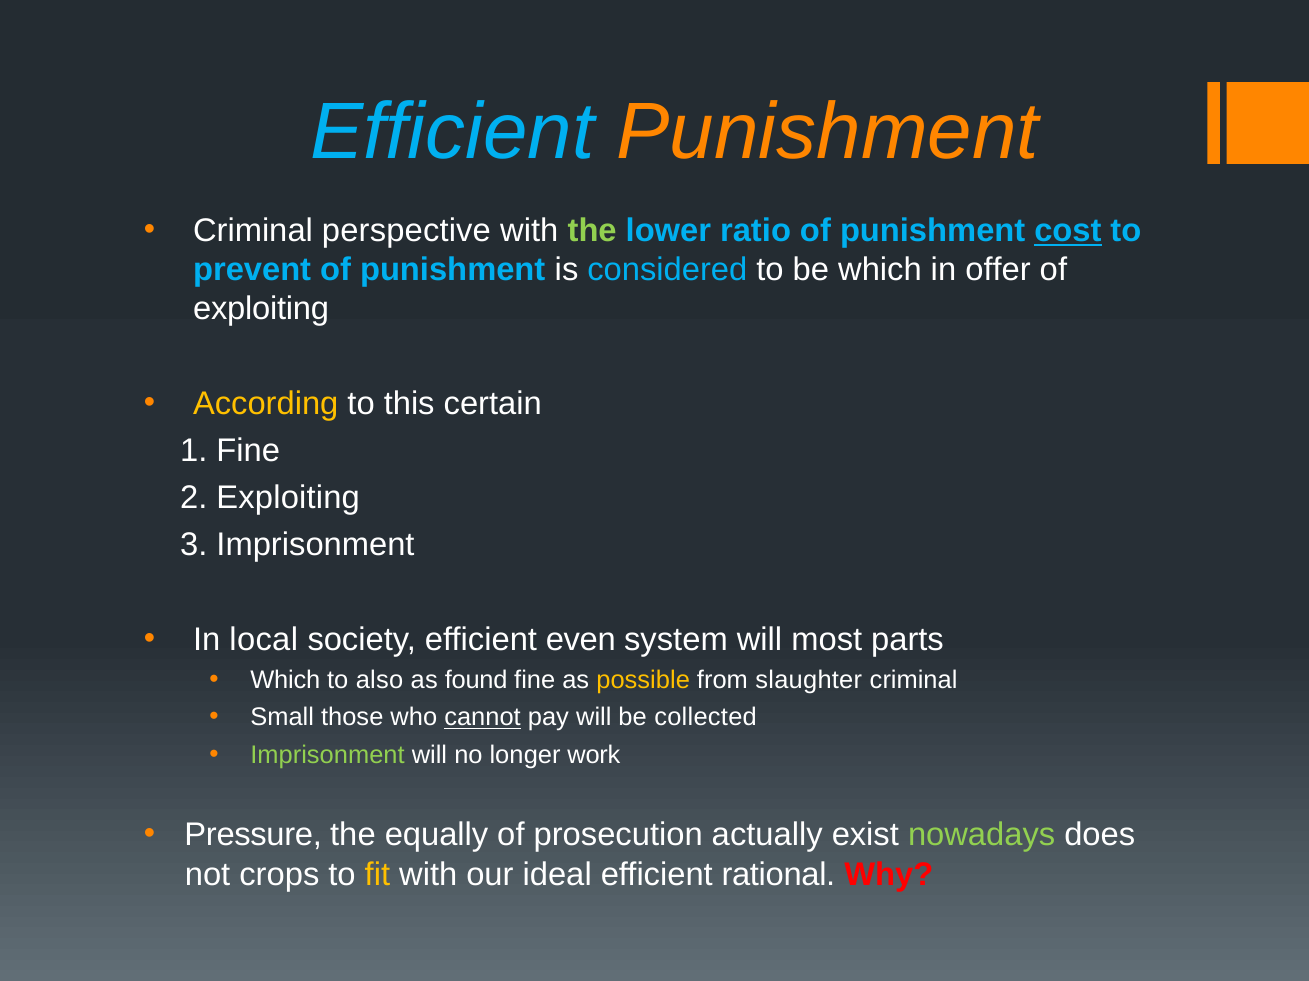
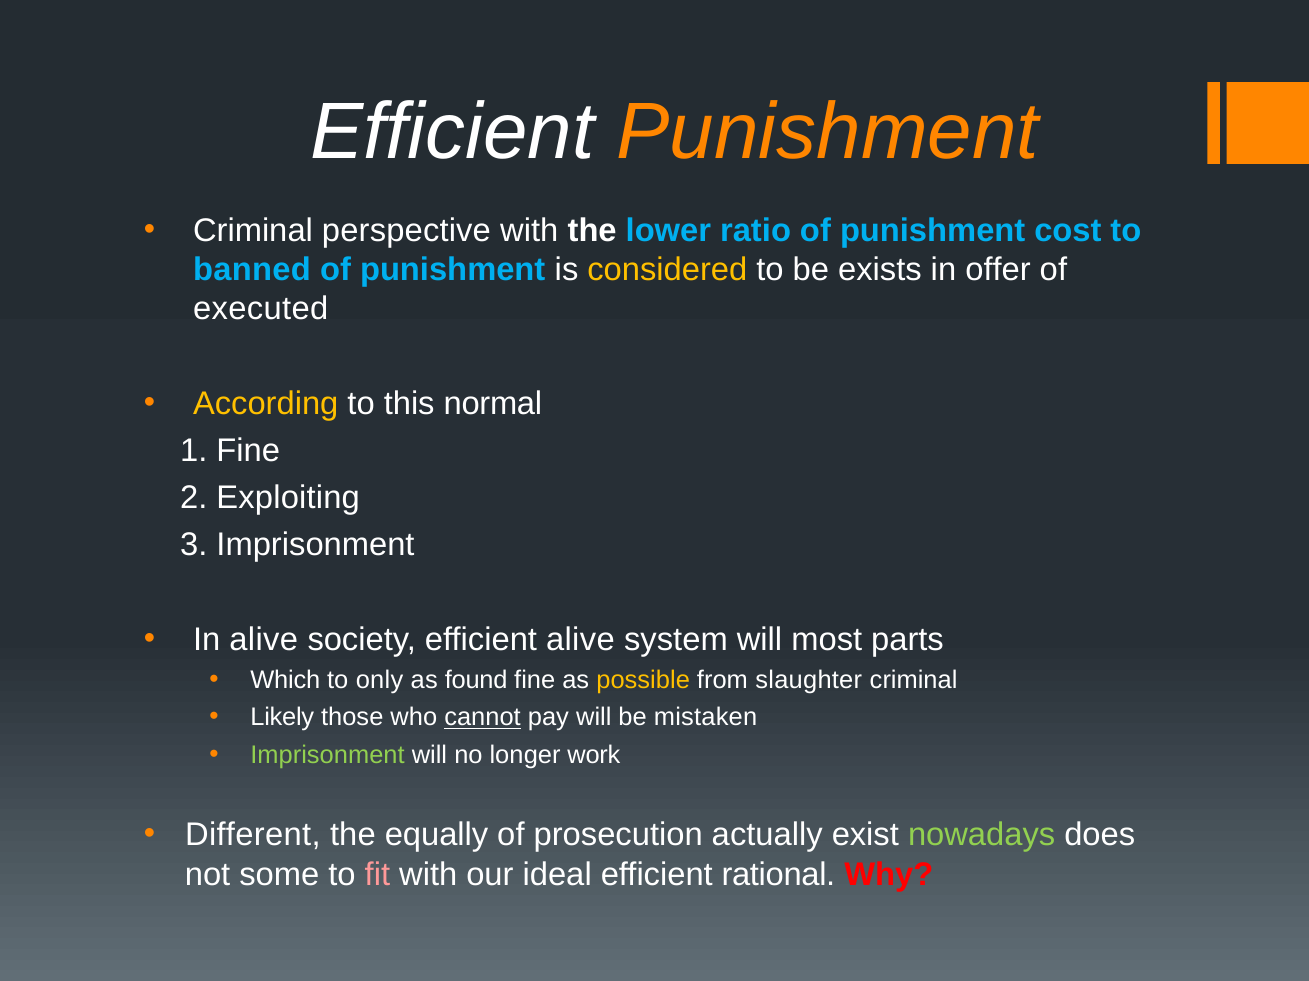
Efficient colour: light blue -> white (452, 133)
the colour: light green -> white (592, 231)
cost underline: present -> none (1068, 231)
prevent: prevent -> banned (252, 270)
considered colour: light blue -> yellow (667, 270)
be which: which -> exists (880, 270)
exploiting: exploiting -> executed (261, 309)
certain: certain -> normal (493, 404)
In local: local -> alive (264, 640)
efficient even: even -> alive (580, 640)
also: also -> only (380, 681)
Small: Small -> Likely (282, 718)
collected: collected -> mistaken (706, 718)
Pressure: Pressure -> Different (253, 836)
crops: crops -> some (279, 875)
fit colour: yellow -> pink (377, 875)
